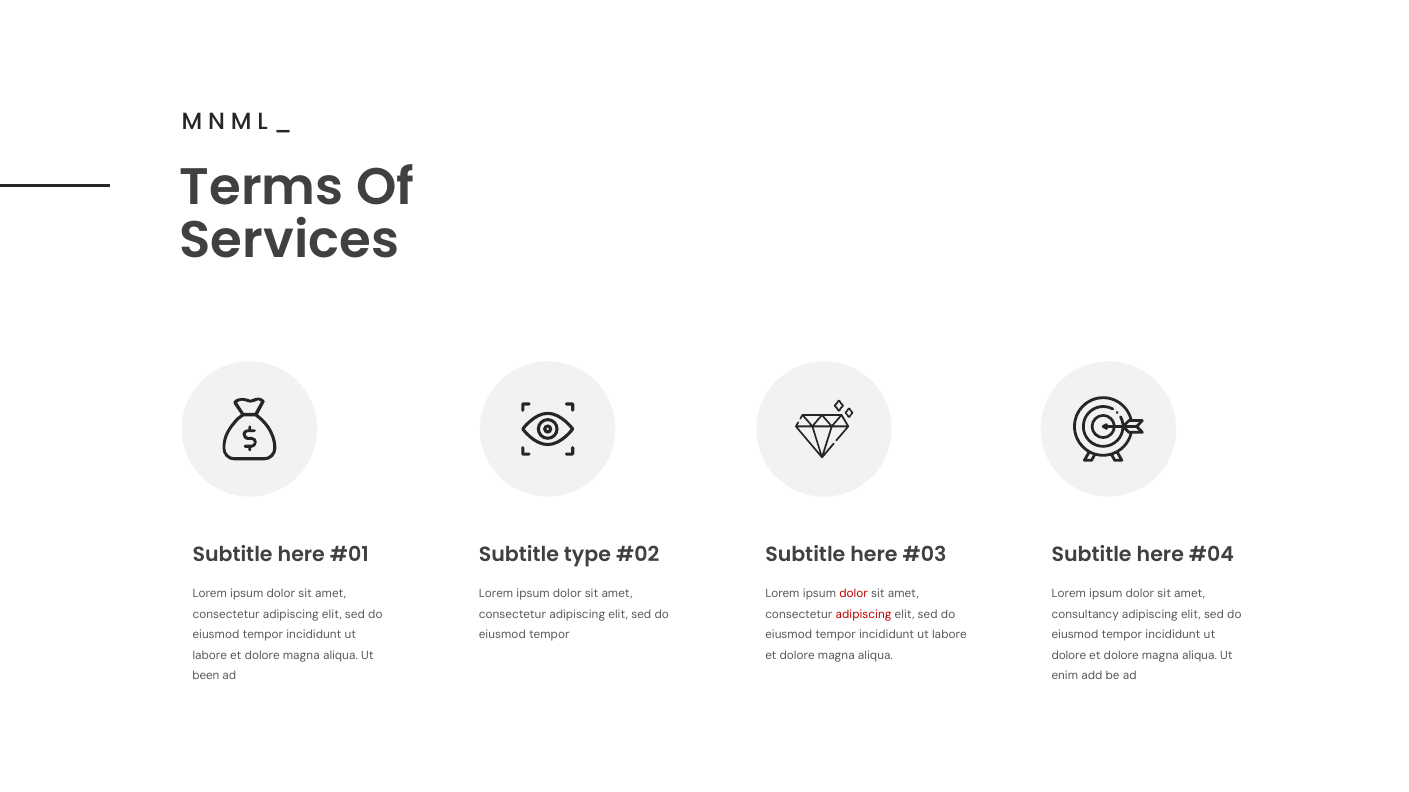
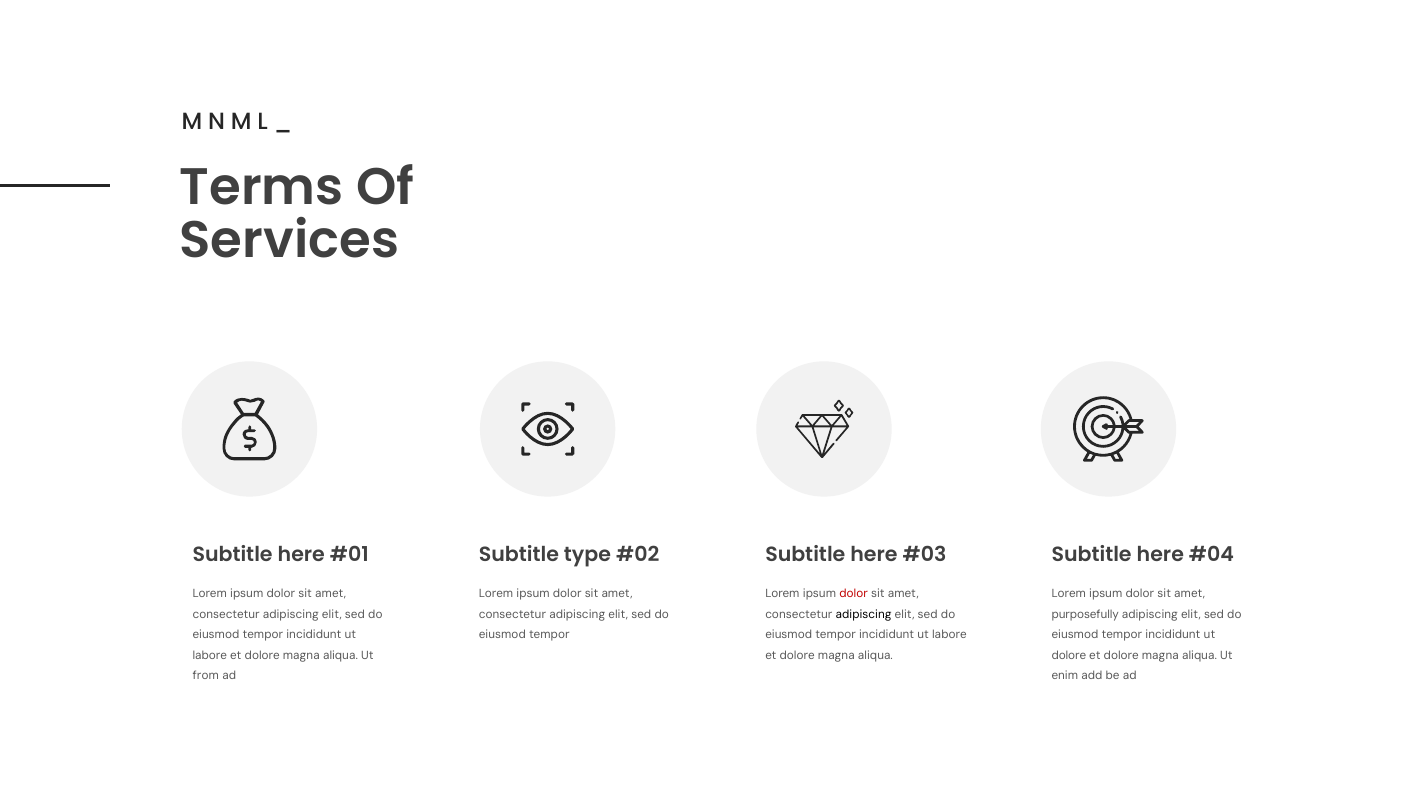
adipiscing colour: red -> black (864, 615)
consultancy: consultancy -> purposefully (1085, 615)
been: been -> from (206, 676)
